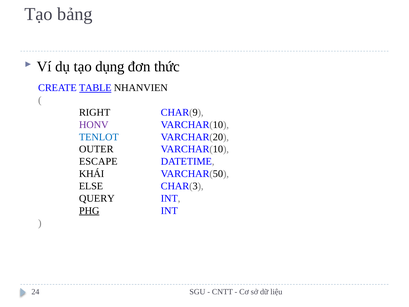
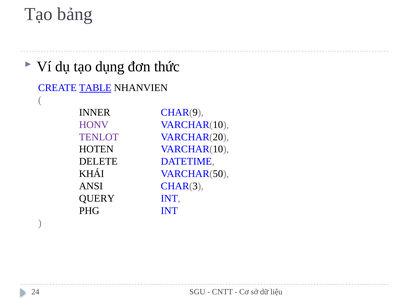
RIGHT: RIGHT -> INNER (95, 112)
TENLOT colour: blue -> purple (99, 137)
OUTER: OUTER -> HOTEN (96, 149)
ESCAPE: ESCAPE -> DELETE (98, 161)
ELSE: ELSE -> ANSI (91, 186)
PHG underline: present -> none (89, 211)
